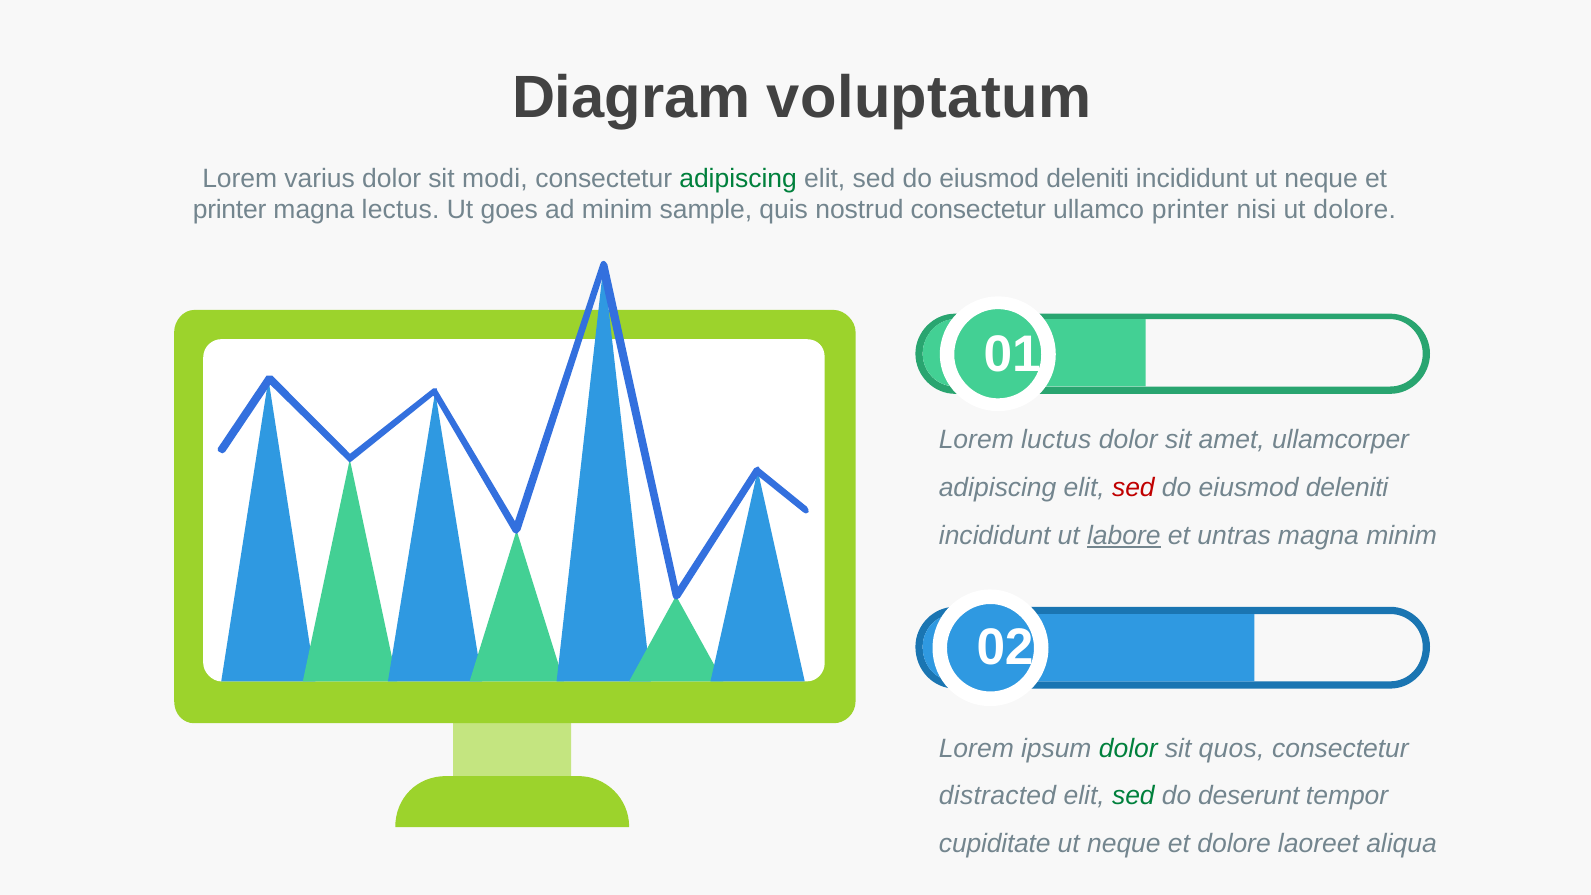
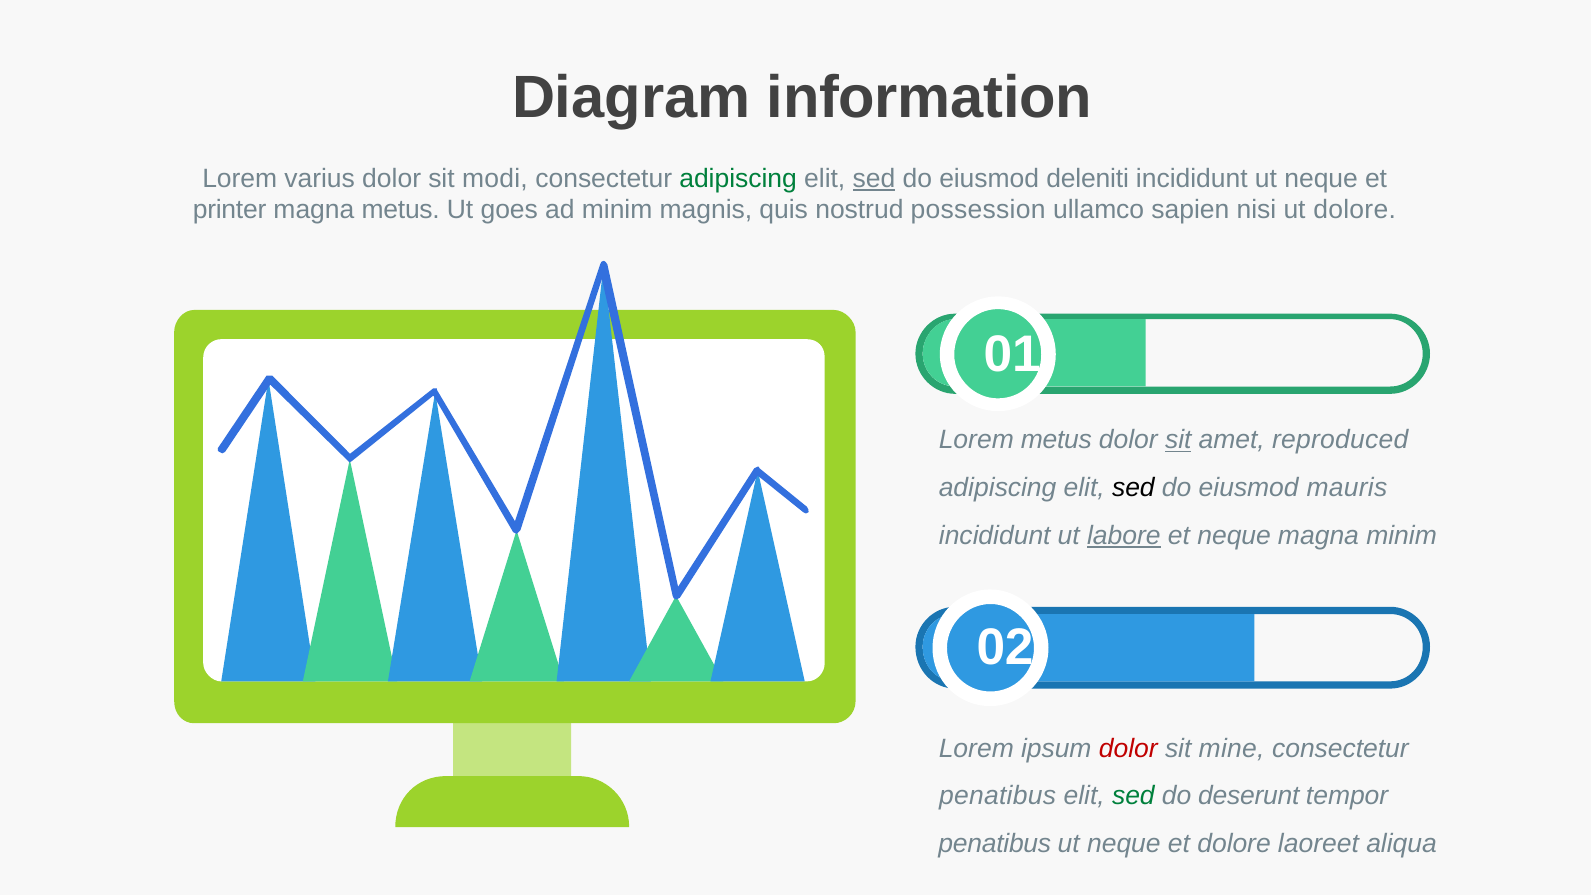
voluptatum: voluptatum -> information (929, 98)
sed underline: none -> present (874, 178)
magna lectus: lectus -> metus (401, 210)
sample: sample -> magnis (706, 210)
nostrud consectetur: consectetur -> possession (978, 210)
ullamco printer: printer -> sapien (1190, 210)
Lorem luctus: luctus -> metus (1056, 440)
sit underline: none -> present (1178, 440)
ullamcorper: ullamcorper -> reproduced (1340, 440)
sed colour: red -> black (1133, 488)
deleniti: deleniti -> mauris (1347, 488)
et untras: untras -> neque (1234, 535)
dolor colour: green -> red (1128, 748)
quos: quos -> mine (1232, 748)
distracted: distracted -> penatibus (998, 796)
cupiditate: cupiditate -> penatibus (995, 844)
